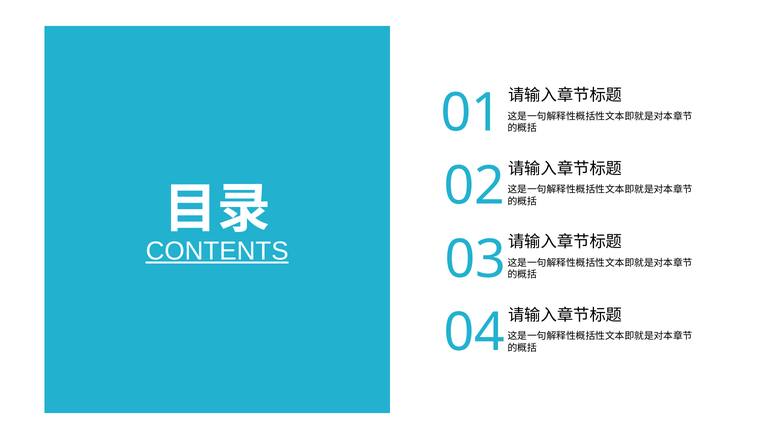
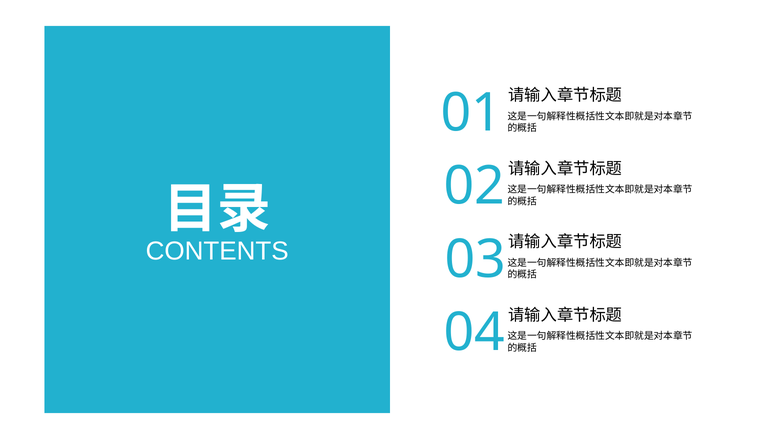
CONTENTS underline: present -> none (217, 251)
